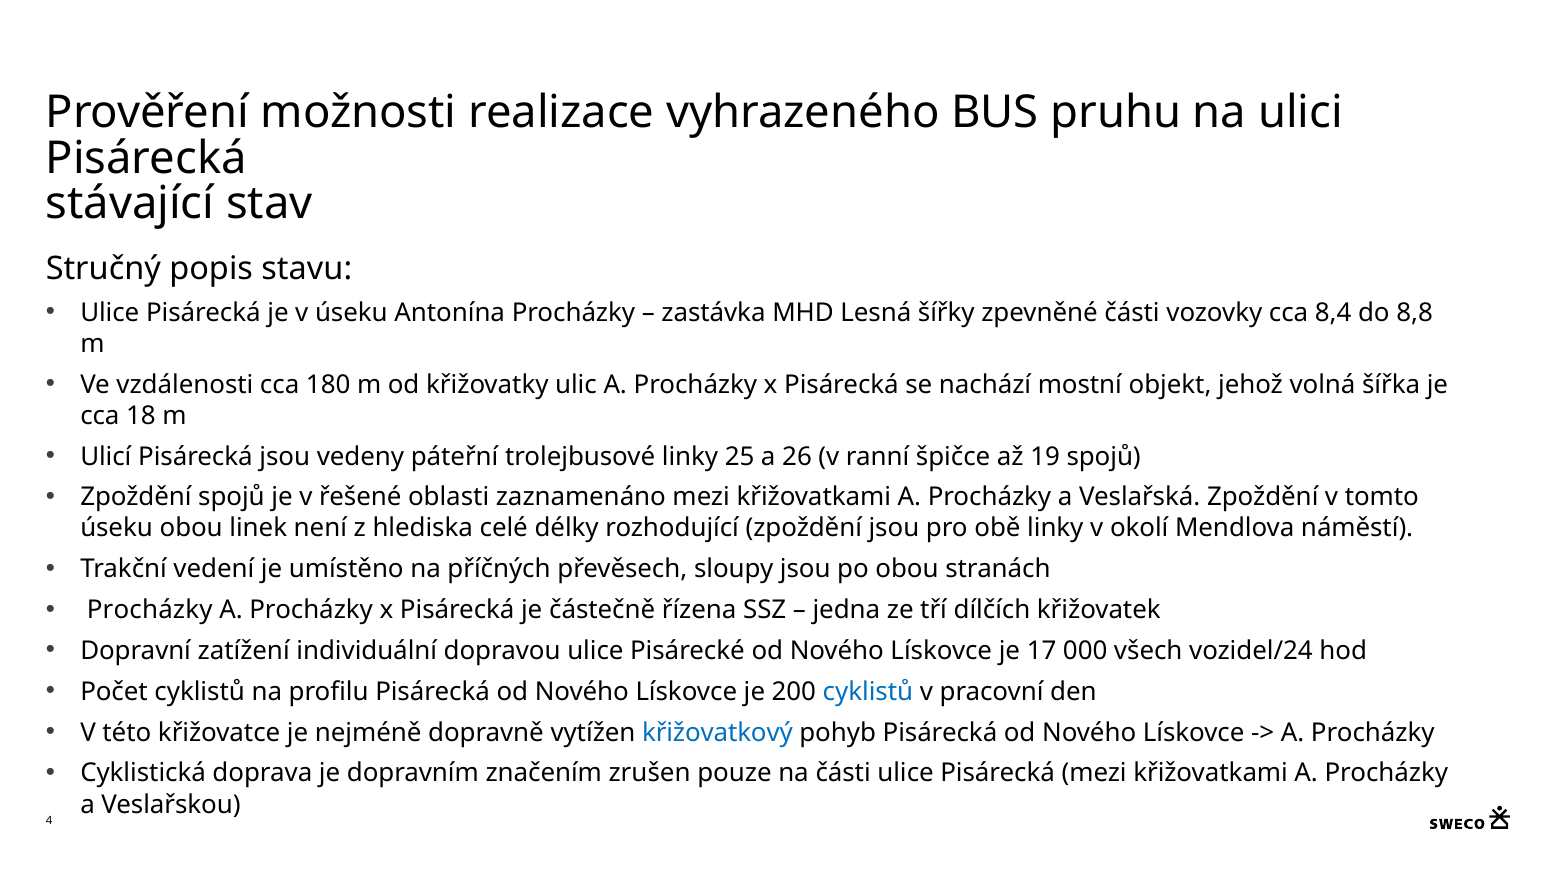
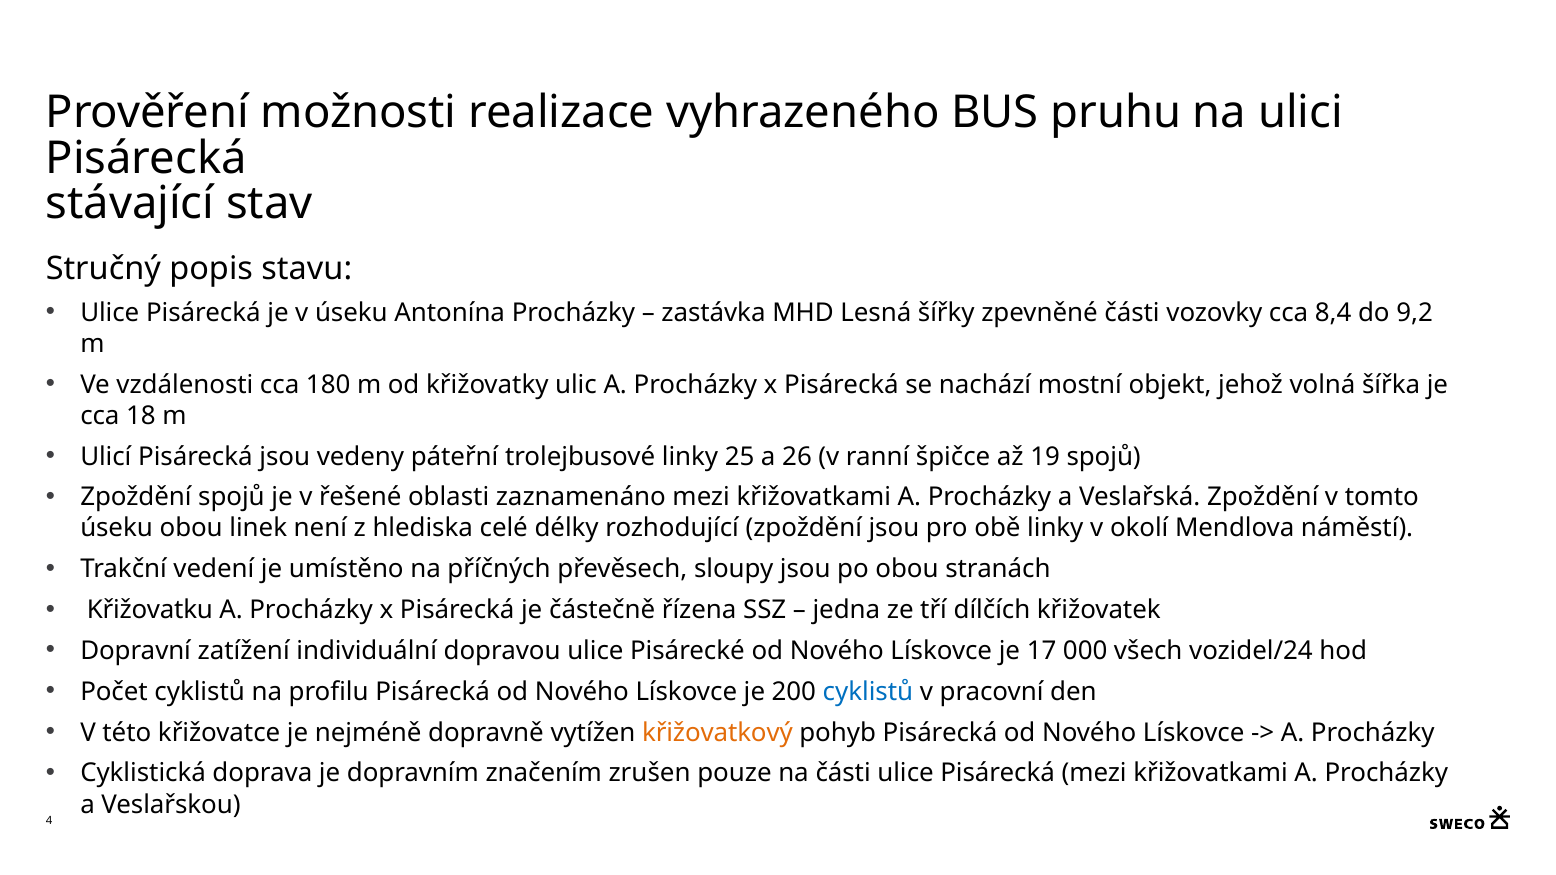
8,8: 8,8 -> 9,2 (1415, 313)
Procházky: Procházky -> Křižovatku (150, 610)
křižovatkový colour: blue -> orange (717, 733)
